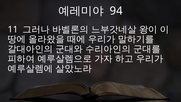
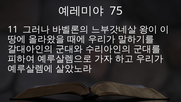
94: 94 -> 75 (116, 11)
